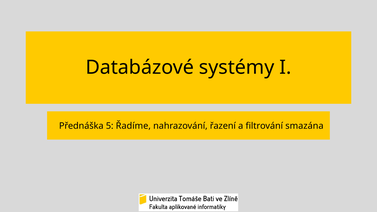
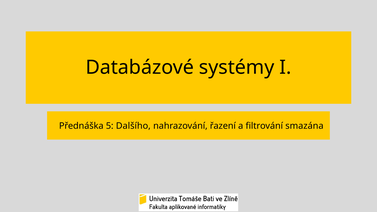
Řadíme: Řadíme -> Dalšího (133, 126)
